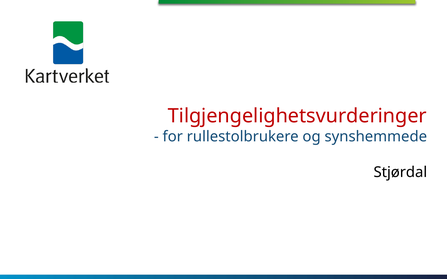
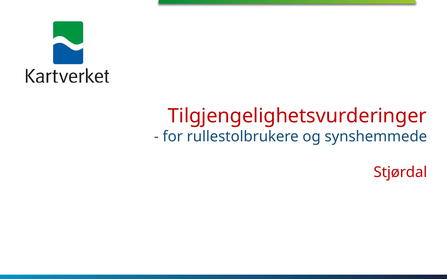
Stjørdal colour: black -> red (400, 172)
